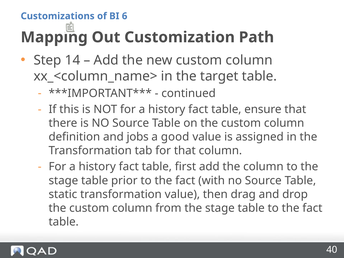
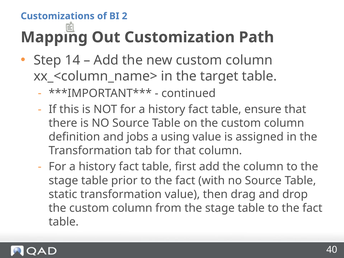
6: 6 -> 2 (125, 16)
good: good -> using (175, 137)
